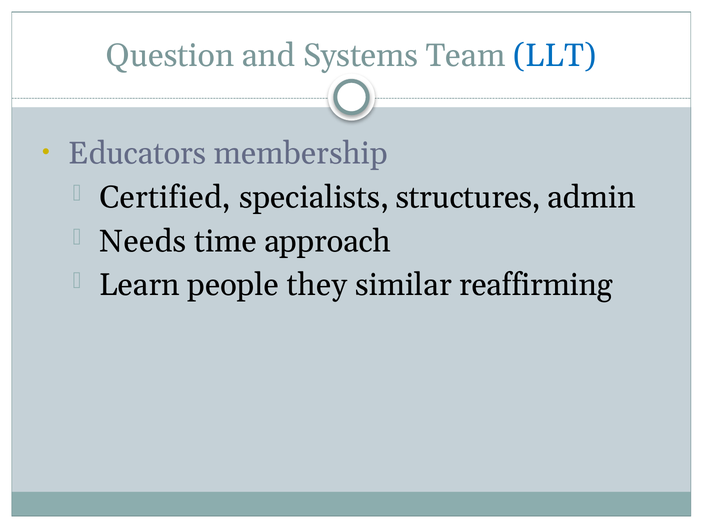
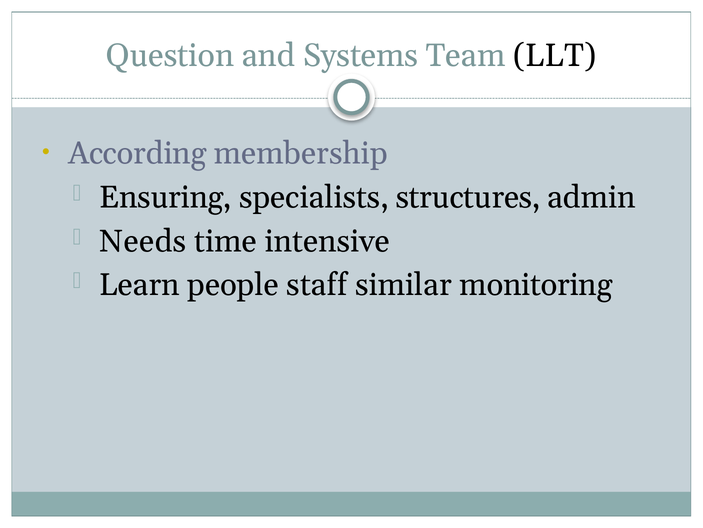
LLT colour: blue -> black (555, 55)
Educators: Educators -> According (137, 153)
Certified: Certified -> Ensuring (166, 197)
approach: approach -> intensive (327, 241)
they: they -> staff (317, 285)
reaffirming: reaffirming -> monitoring (536, 285)
